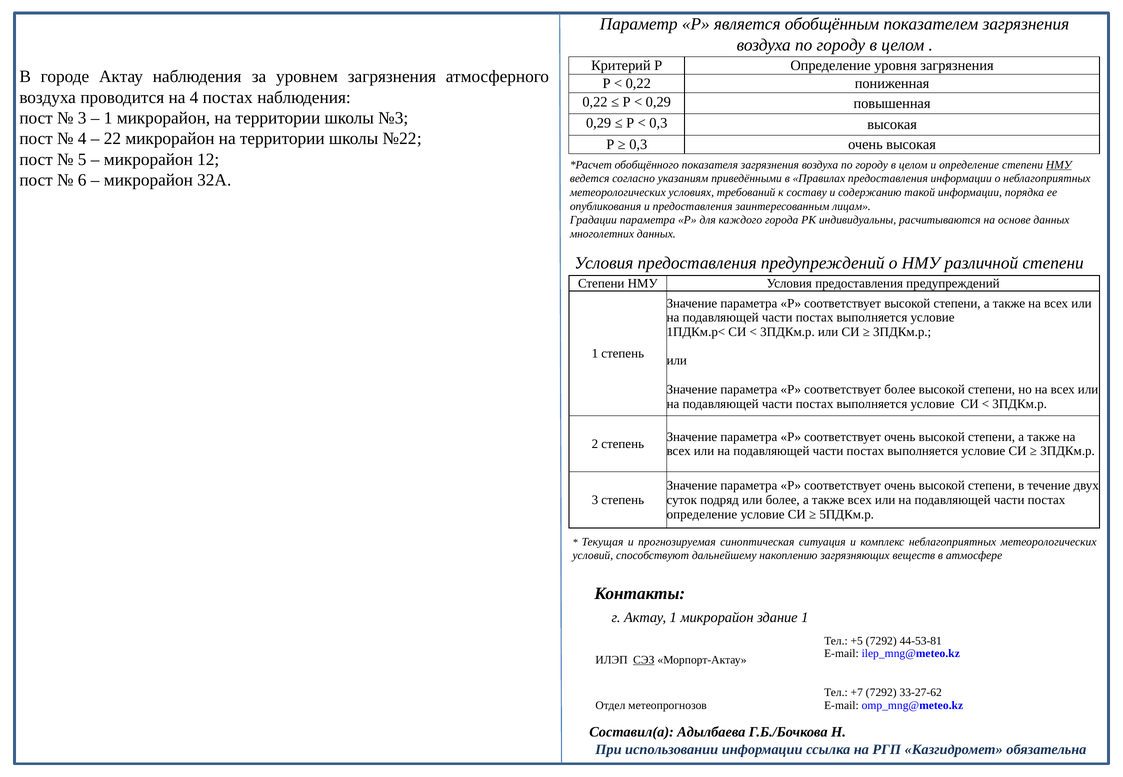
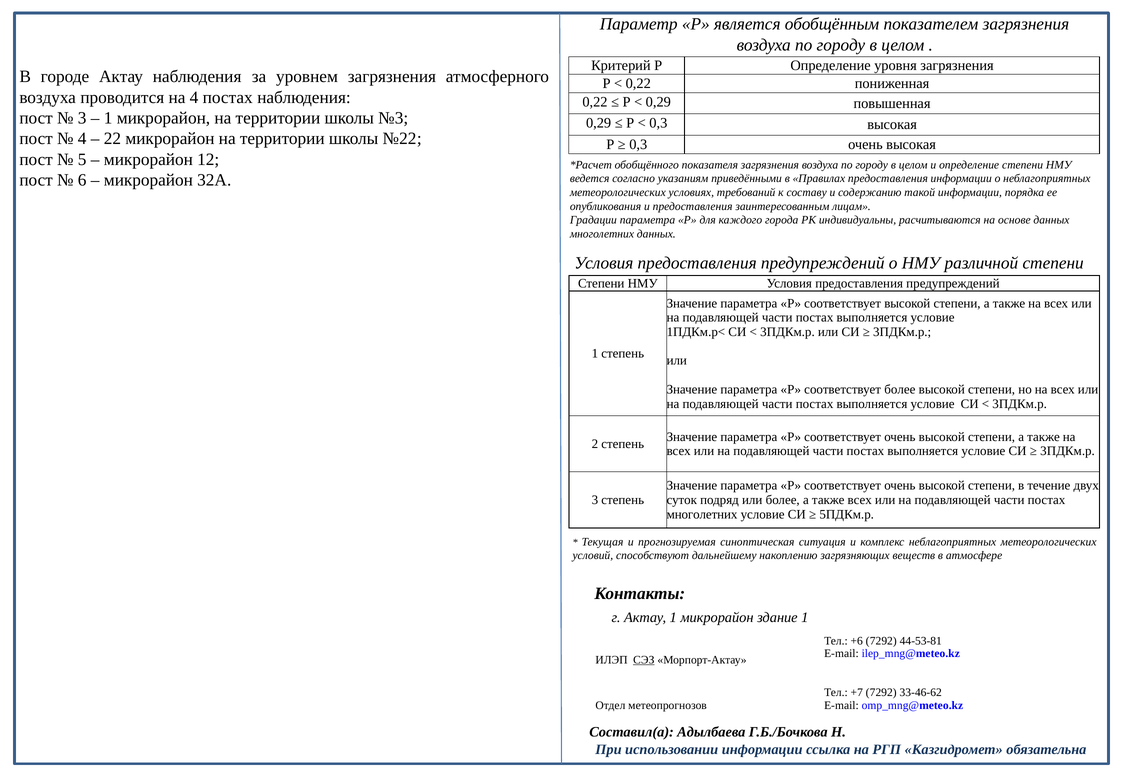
НМУ underline: present -> none (1059, 165)
определение: определение -> многолетних (702, 515)
+5: +5 -> +6 (857, 641)
33-27-62: 33-27-62 -> 33-46-62 (921, 693)
